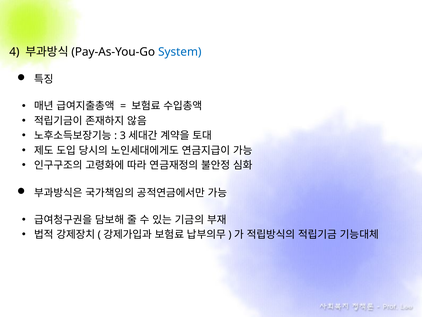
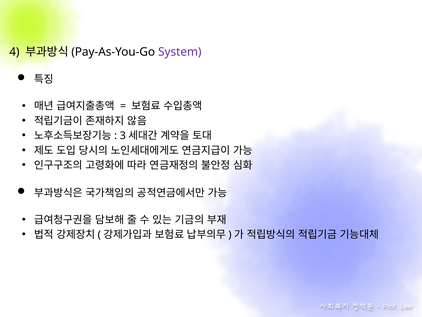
System colour: blue -> purple (180, 52)
